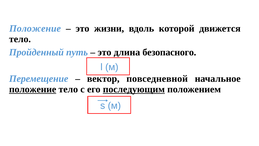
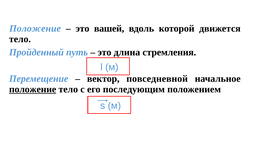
жизни: жизни -> вашей (109, 29)
безопасного: безопасного -> стремления (169, 52)
последующим underline: present -> none (134, 89)
